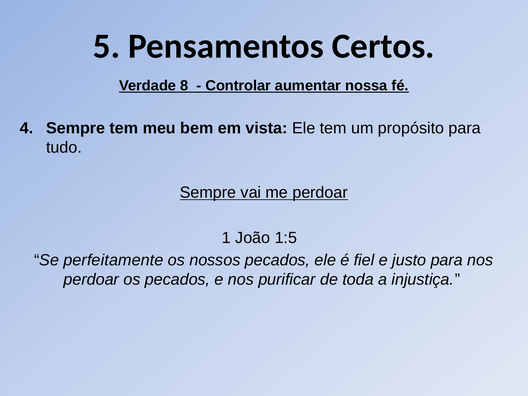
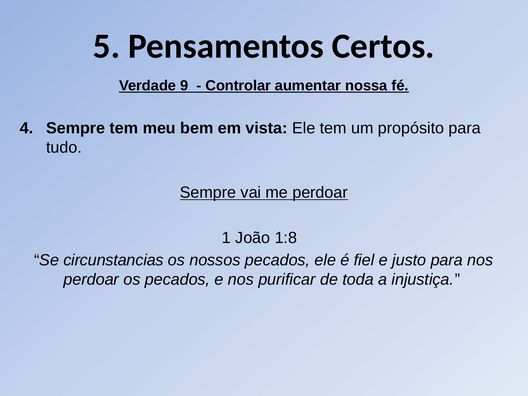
8: 8 -> 9 (184, 86)
1:5: 1:5 -> 1:8 (286, 238)
perfeitamente: perfeitamente -> circunstancias (114, 260)
